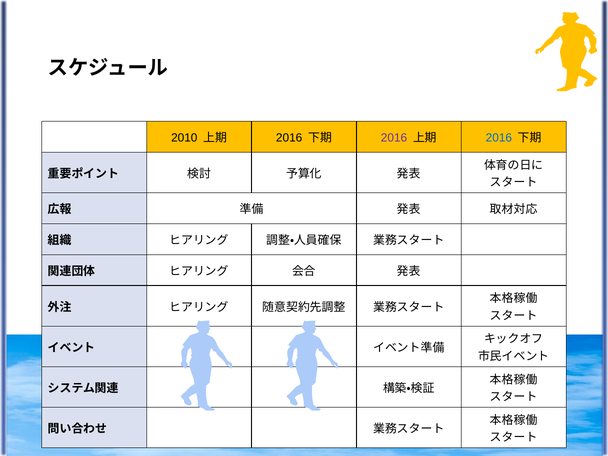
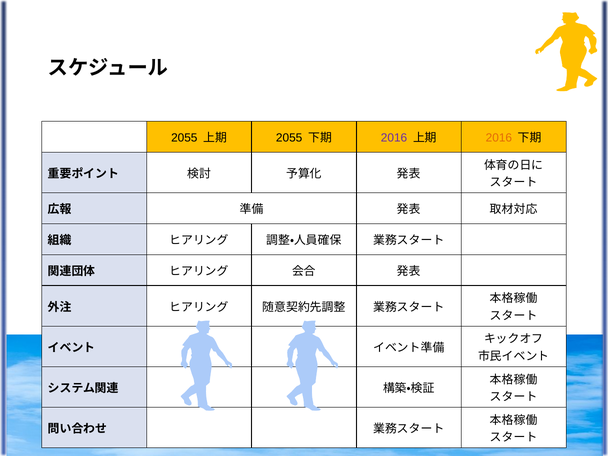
2010: 2010 -> 2055 (184, 138)
2016: 2016 -> 2055 (289, 138)
2016 colour: blue -> orange (499, 138)
